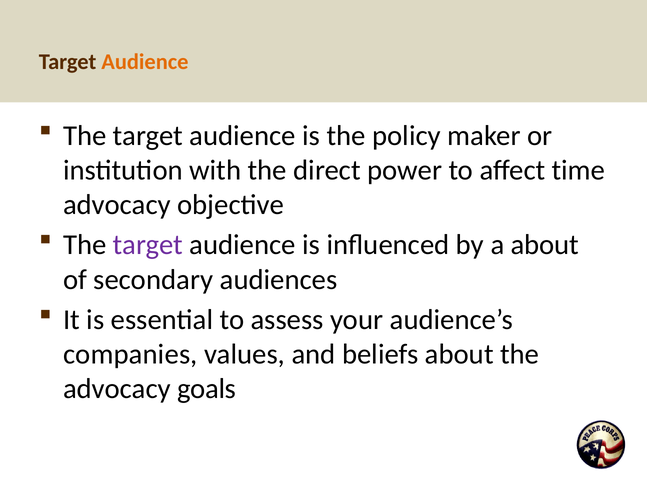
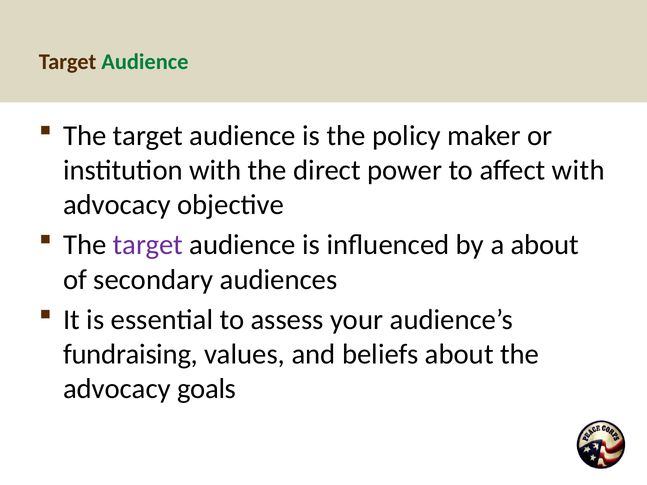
Audience colour: orange -> green (145, 62)
affect time: time -> with (578, 170)
companies: companies -> fundraising (131, 355)
